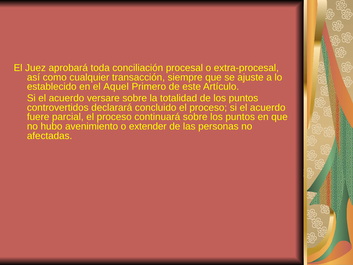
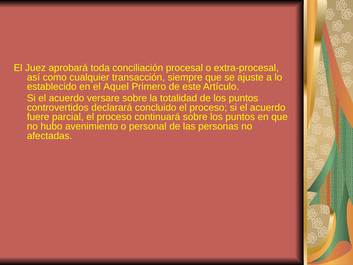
extender: extender -> personal (148, 126)
